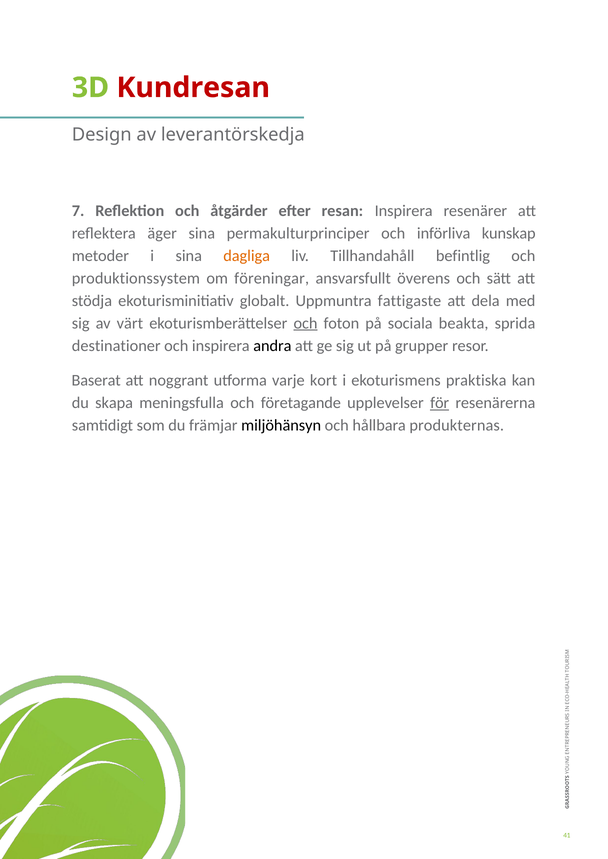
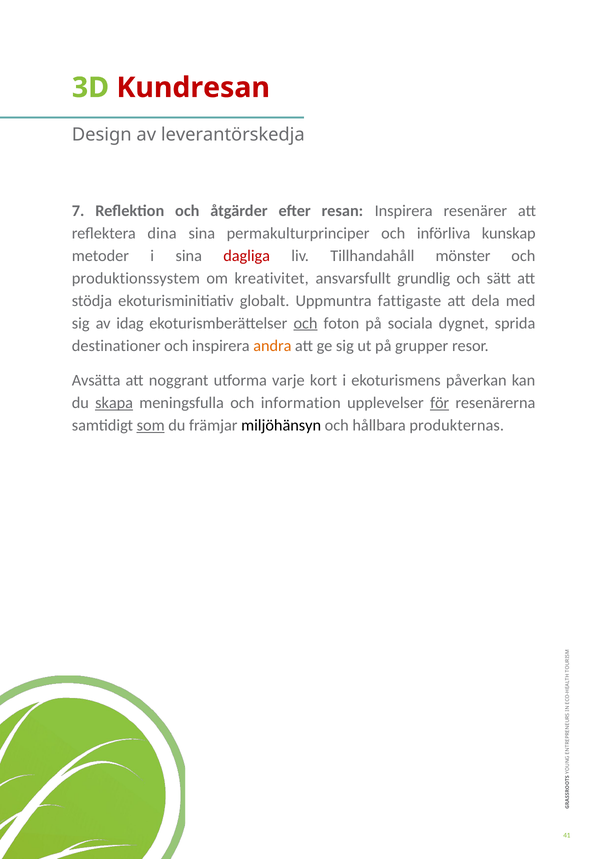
äger: äger -> dina (162, 233)
dagliga colour: orange -> red (247, 256)
befintlig: befintlig -> mönster (463, 256)
föreningar: föreningar -> kreativitet (272, 278)
överens: överens -> grundlig (424, 278)
värt: värt -> idag (130, 323)
beakta: beakta -> dygnet (464, 323)
andra colour: black -> orange (272, 346)
Baserat: Baserat -> Avsätta (96, 381)
praktiska: praktiska -> påverkan (476, 381)
skapa underline: none -> present (114, 403)
företagande: företagande -> information (301, 403)
som underline: none -> present (151, 426)
